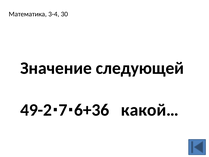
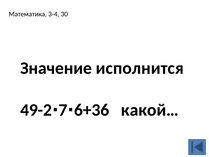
следующей: следующей -> исполнится (140, 68)
